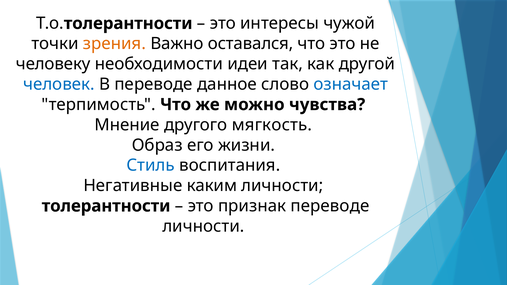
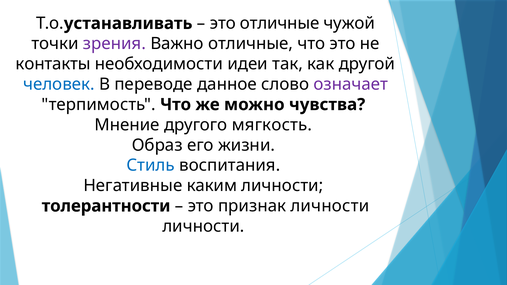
толерантности: толерантности -> устанавливать (128, 23)
это интересы: интересы -> отличные (280, 23)
зрения colour: orange -> purple (114, 44)
Важно оставался: оставался -> отличные (251, 44)
человеку: человеку -> контакты (53, 64)
означает colour: blue -> purple (351, 84)
признак переводе: переводе -> личности (330, 206)
